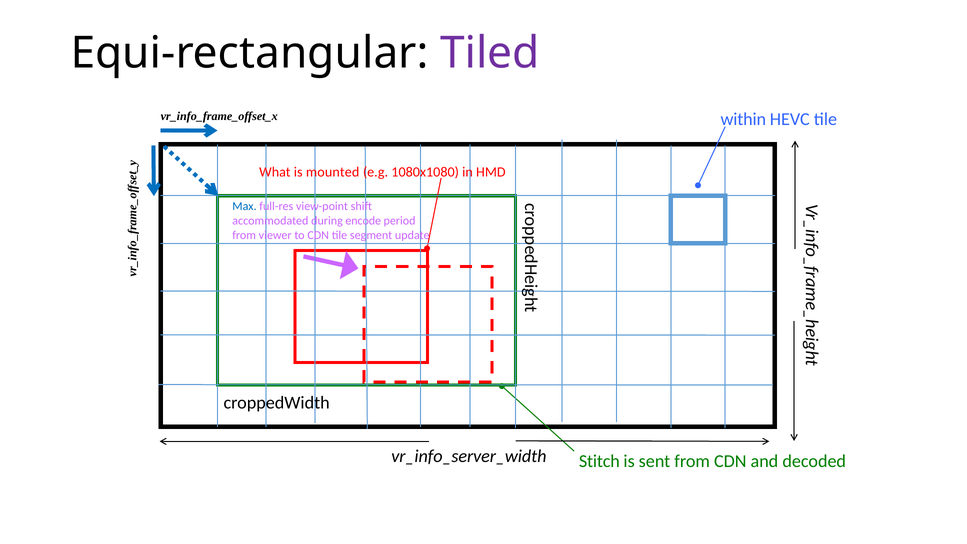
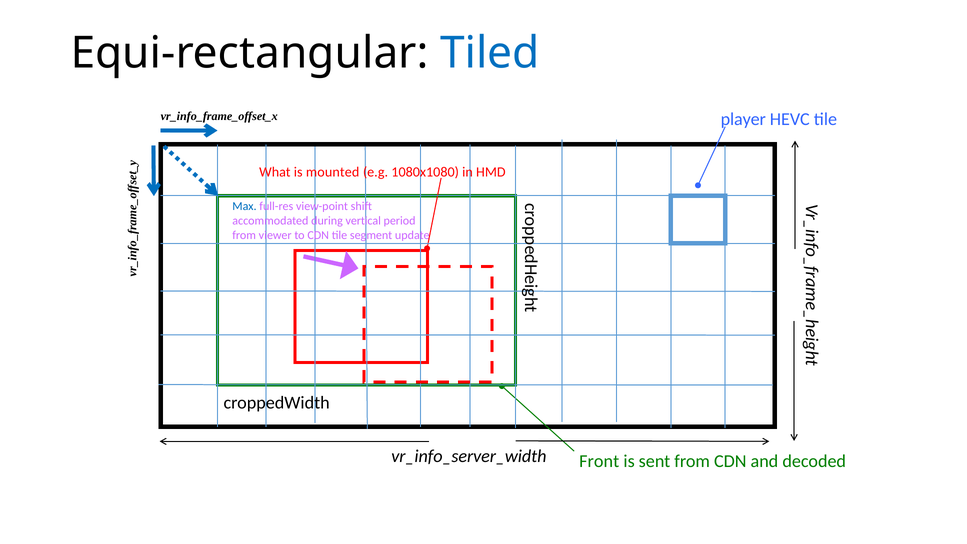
Tiled colour: purple -> blue (490, 53)
within: within -> player (743, 119)
encode: encode -> vertical (363, 221)
Stitch: Stitch -> Front (599, 461)
